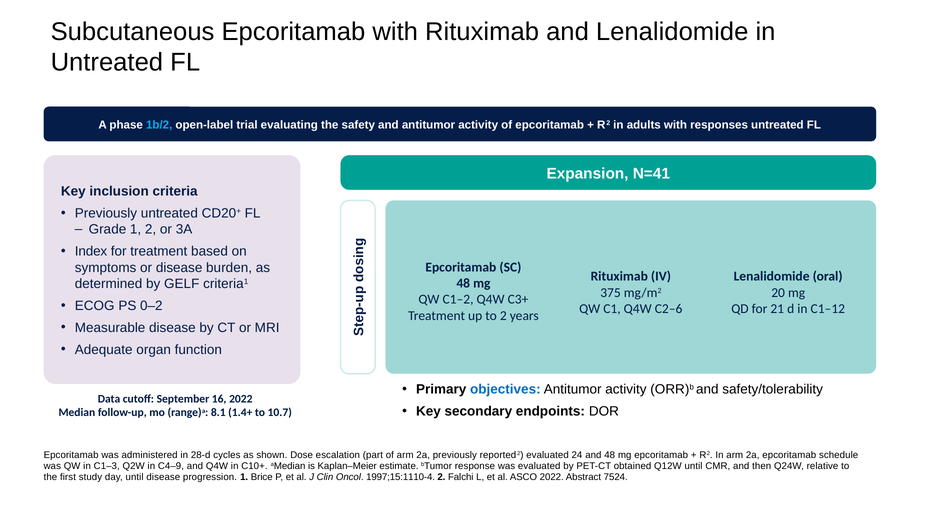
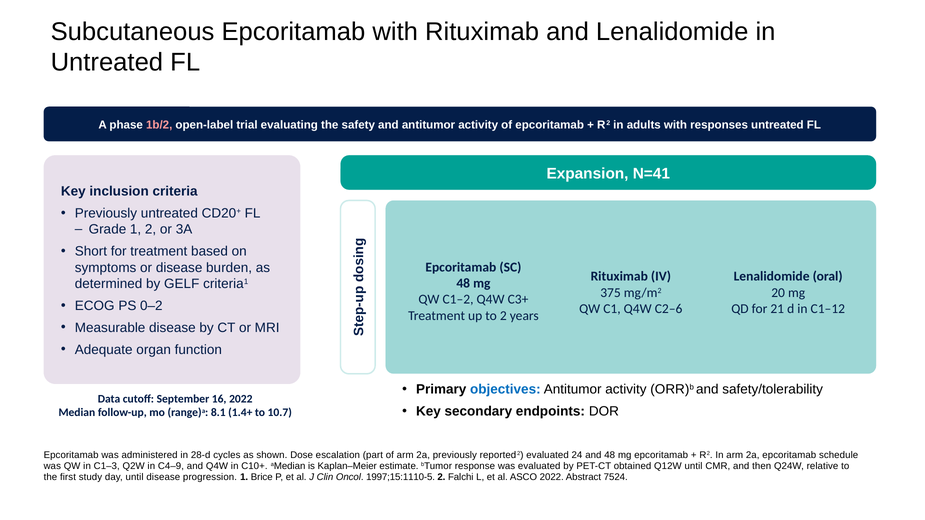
1b/2 colour: light blue -> pink (159, 125)
Index: Index -> Short (91, 252)
1997;15:1110-4: 1997;15:1110-4 -> 1997;15:1110-5 (401, 477)
